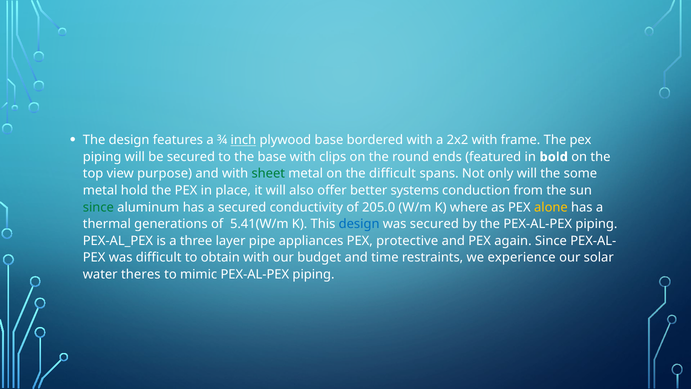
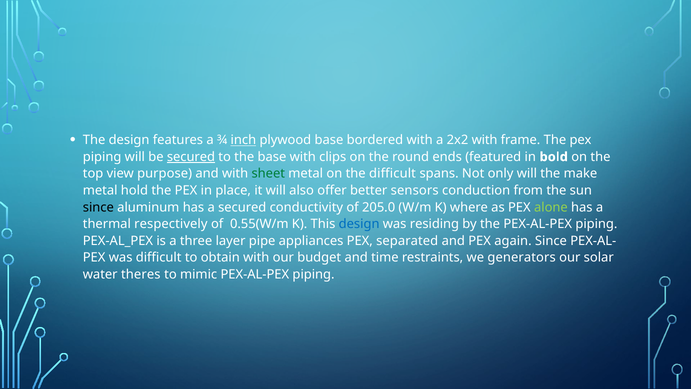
secured underline: none -> present (191, 157)
some: some -> make (580, 174)
systems: systems -> sensors (415, 190)
since colour: green -> black (98, 207)
alone colour: yellow -> light green (551, 207)
generations: generations -> respectively (171, 224)
5.41(W/m: 5.41(W/m -> 0.55(W/m (259, 224)
was secured: secured -> residing (434, 224)
protective: protective -> separated (407, 241)
experience: experience -> generators (522, 257)
